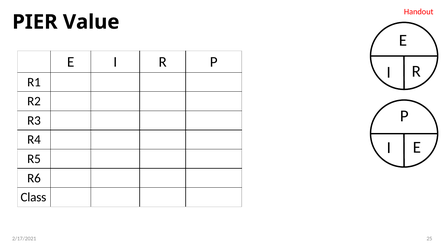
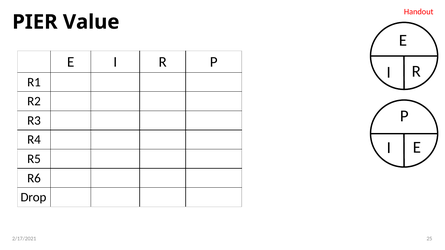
Class: Class -> Drop (33, 198)
